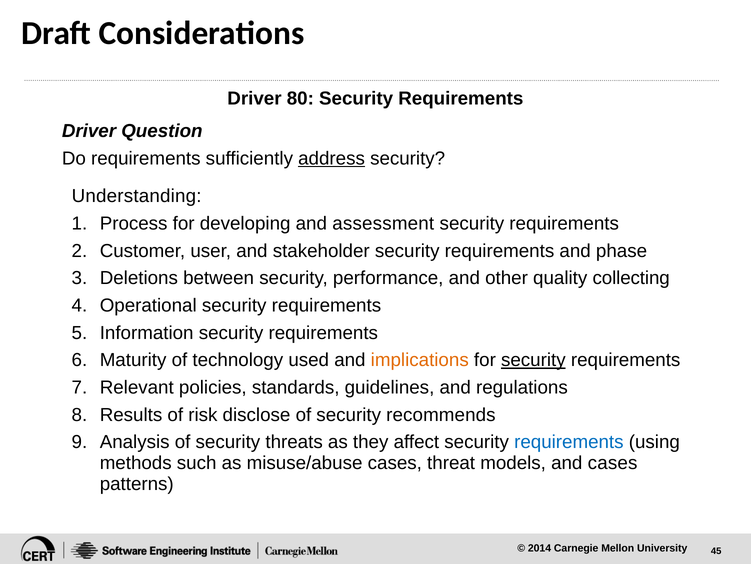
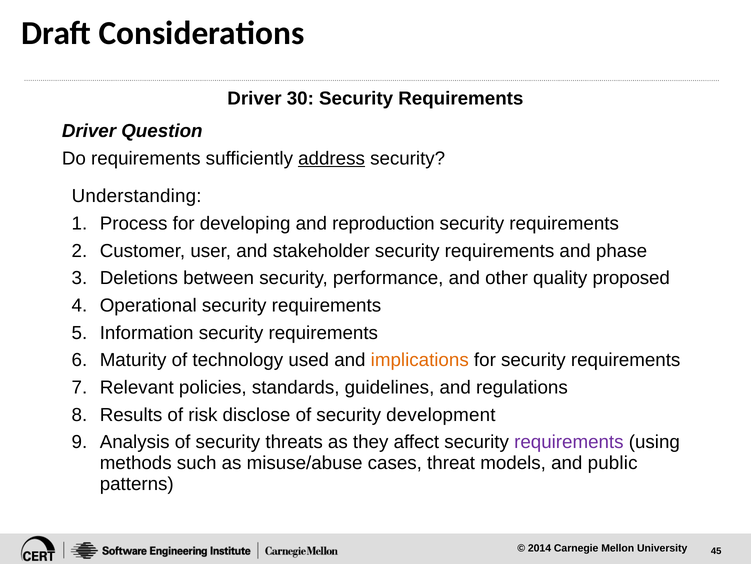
80: 80 -> 30 (300, 98)
assessment: assessment -> reproduction (383, 223)
collecting: collecting -> proposed (631, 278)
security underline: present -> none (533, 360)
recommends: recommends -> development (441, 414)
requirements colour: blue -> purple (569, 442)
and cases: cases -> public (613, 463)
